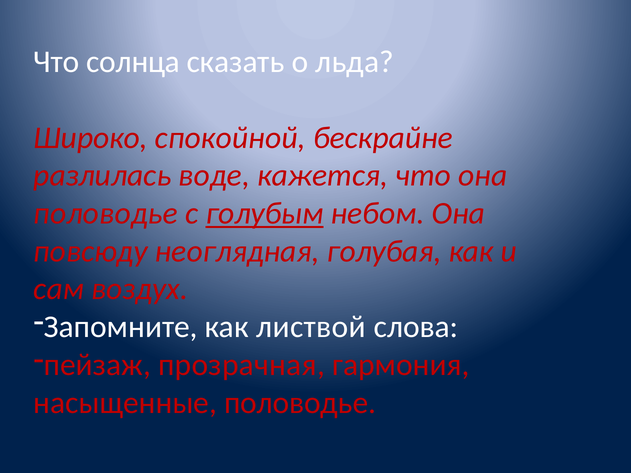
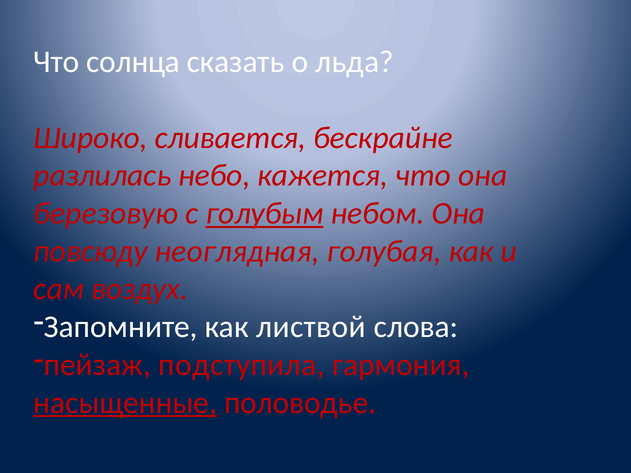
спокойной: спокойной -> сливается (230, 138)
воде: воде -> небо (214, 176)
половодье: половодье -> березовую (106, 214)
прозрачная: прозрачная -> подступила (241, 365)
насыщенные underline: none -> present (125, 403)
